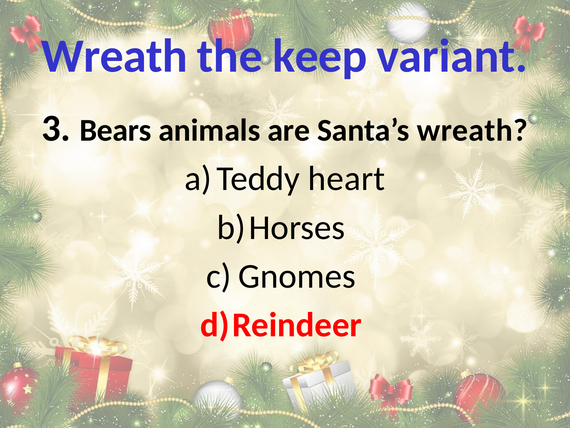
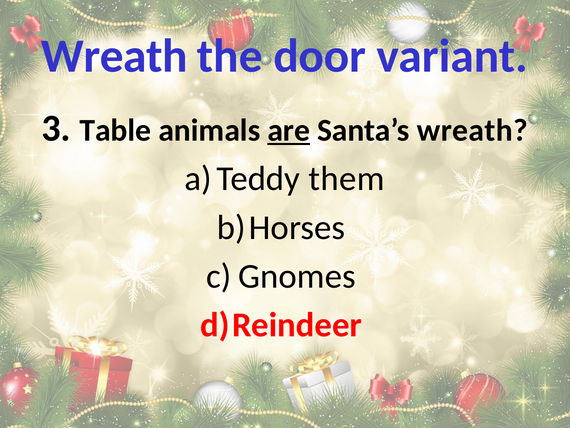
keep: keep -> door (320, 56)
Bears: Bears -> Table (115, 130)
are underline: none -> present (289, 130)
heart: heart -> them (346, 178)
